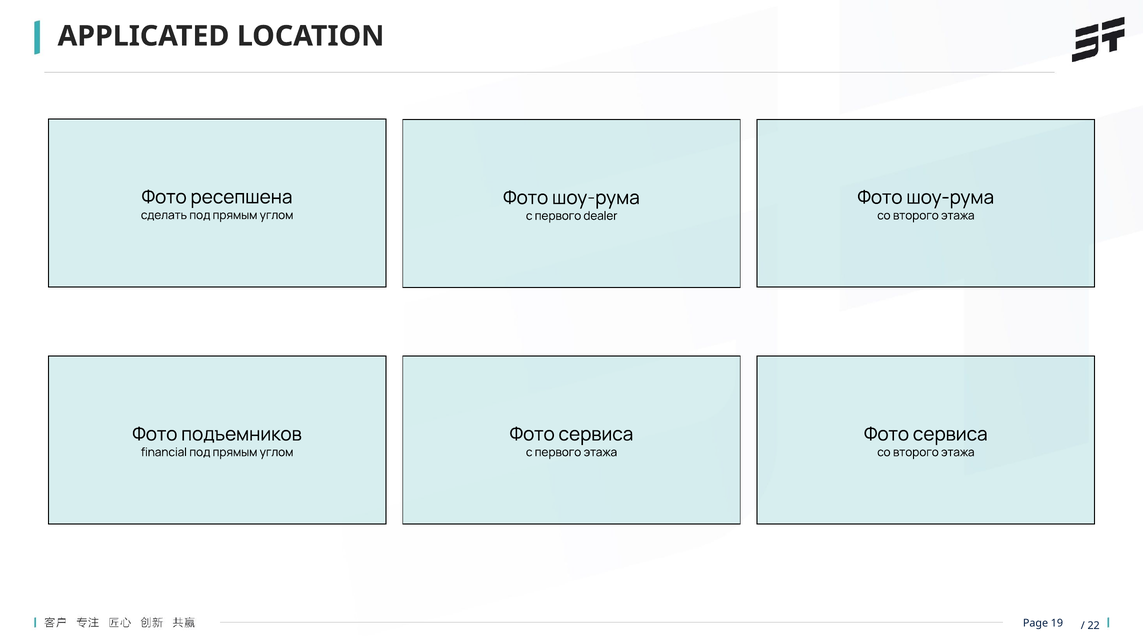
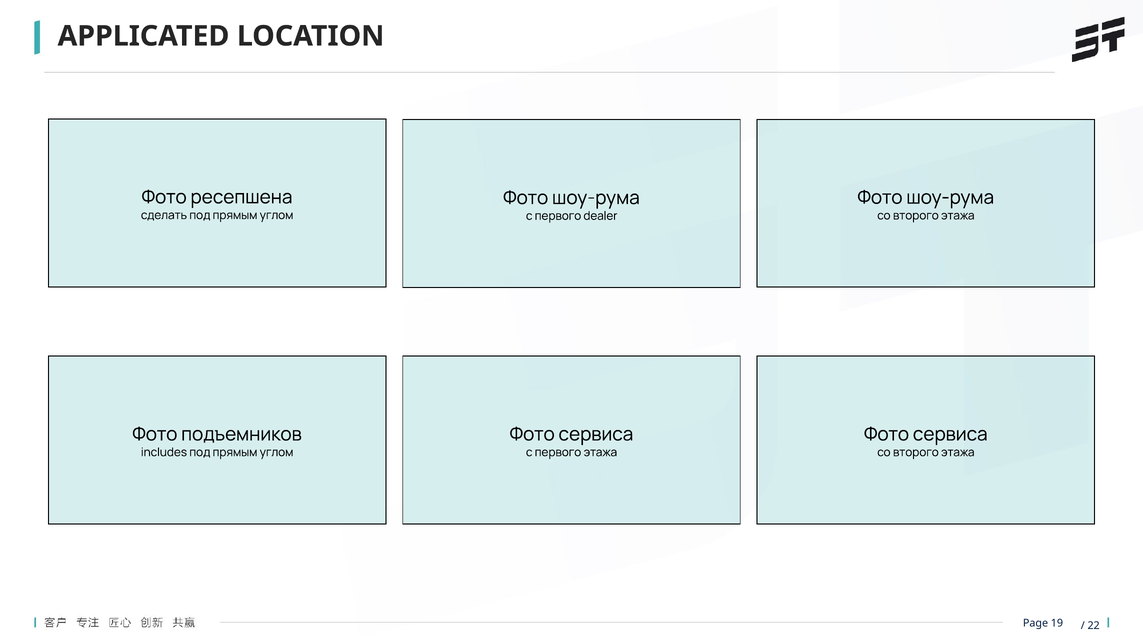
financial: financial -> includes (164, 452)
